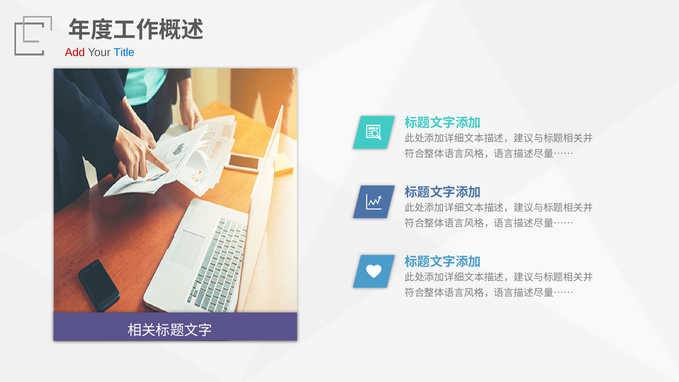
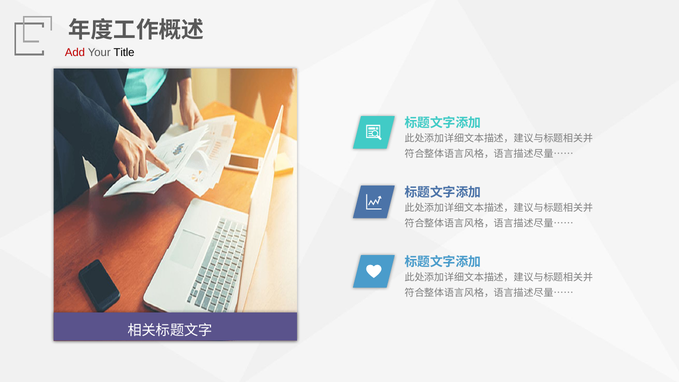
Title colour: blue -> black (124, 52)
